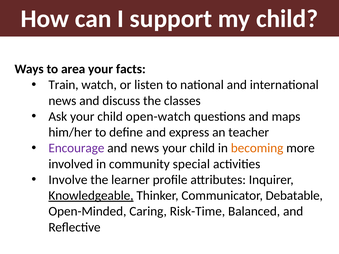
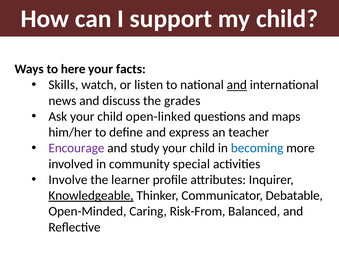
area: area -> here (73, 69)
Train: Train -> Skills (63, 85)
and underline: none -> present (237, 85)
classes: classes -> grades (182, 101)
open-watch: open-watch -> open-linked (158, 117)
and news: news -> study (145, 148)
becoming colour: orange -> blue (257, 148)
Risk-Time: Risk-Time -> Risk-From (198, 212)
